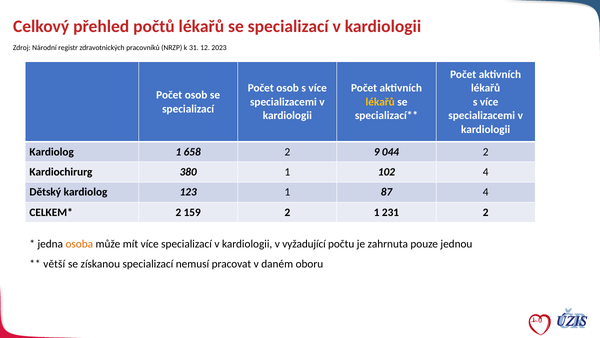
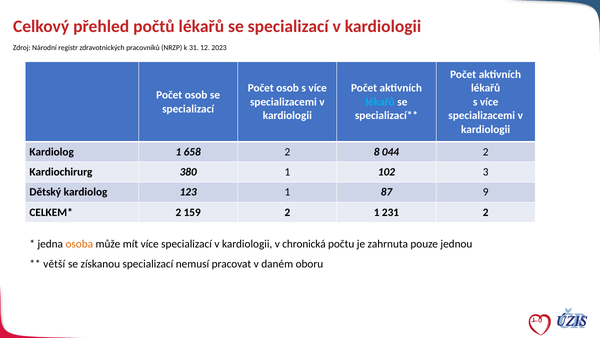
lékařů colour: yellow -> light blue (380, 102)
9: 9 -> 8 (377, 152)
102 4: 4 -> 3 (486, 172)
87 4: 4 -> 9 (486, 192)
vyžadující: vyžadující -> chronická (304, 243)
